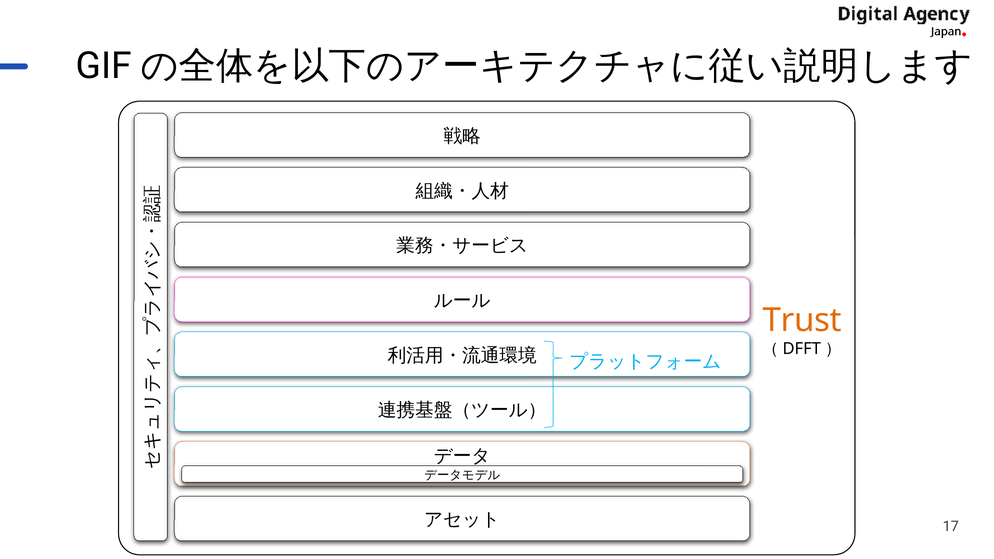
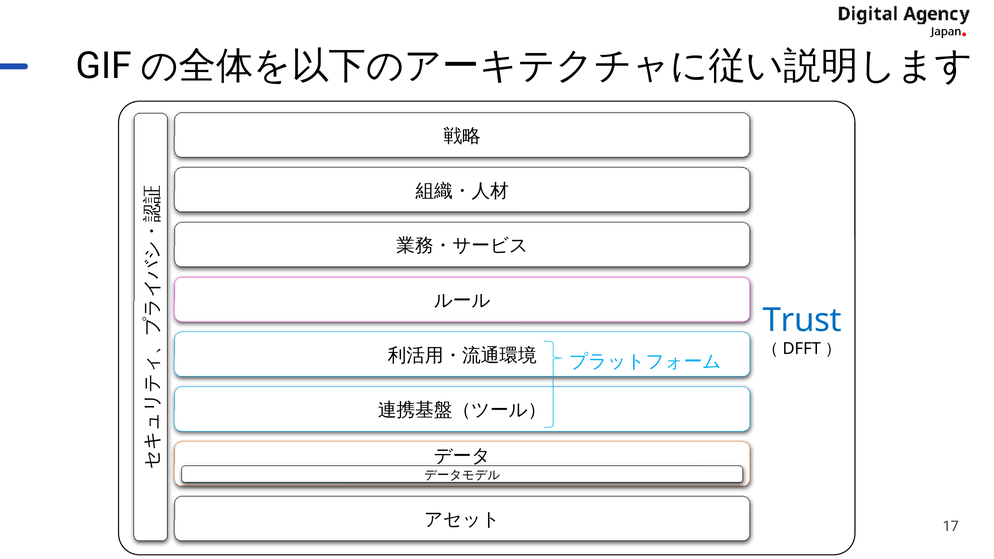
Trust colour: orange -> blue (802, 320)
